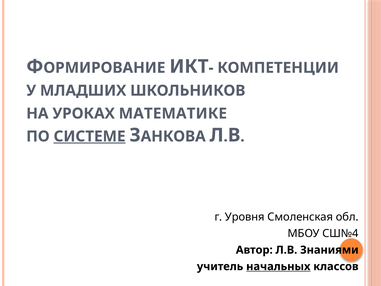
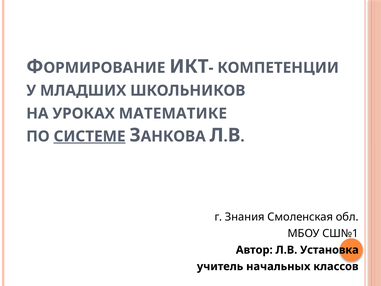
Уровня: Уровня -> Знания (245, 217)
СШ№4: СШ№4 -> СШ№1 (340, 233)
Знаниями: Знаниями -> Установка (329, 250)
начальных underline: present -> none (278, 266)
